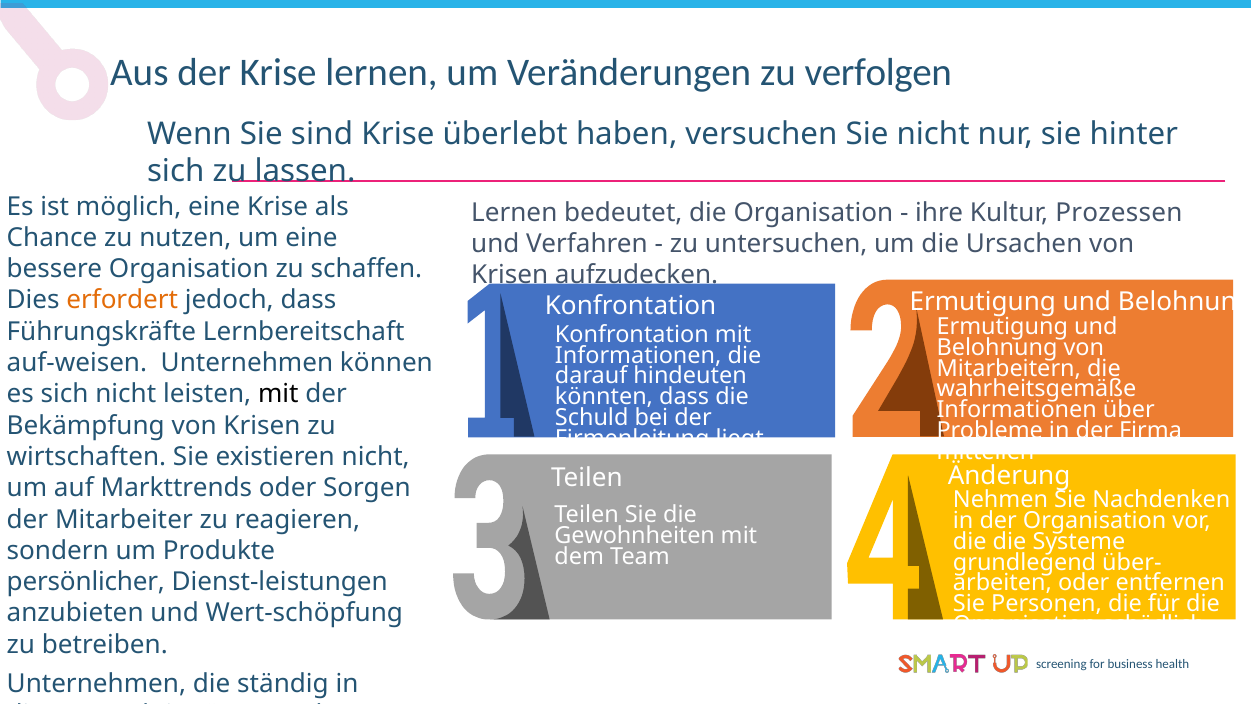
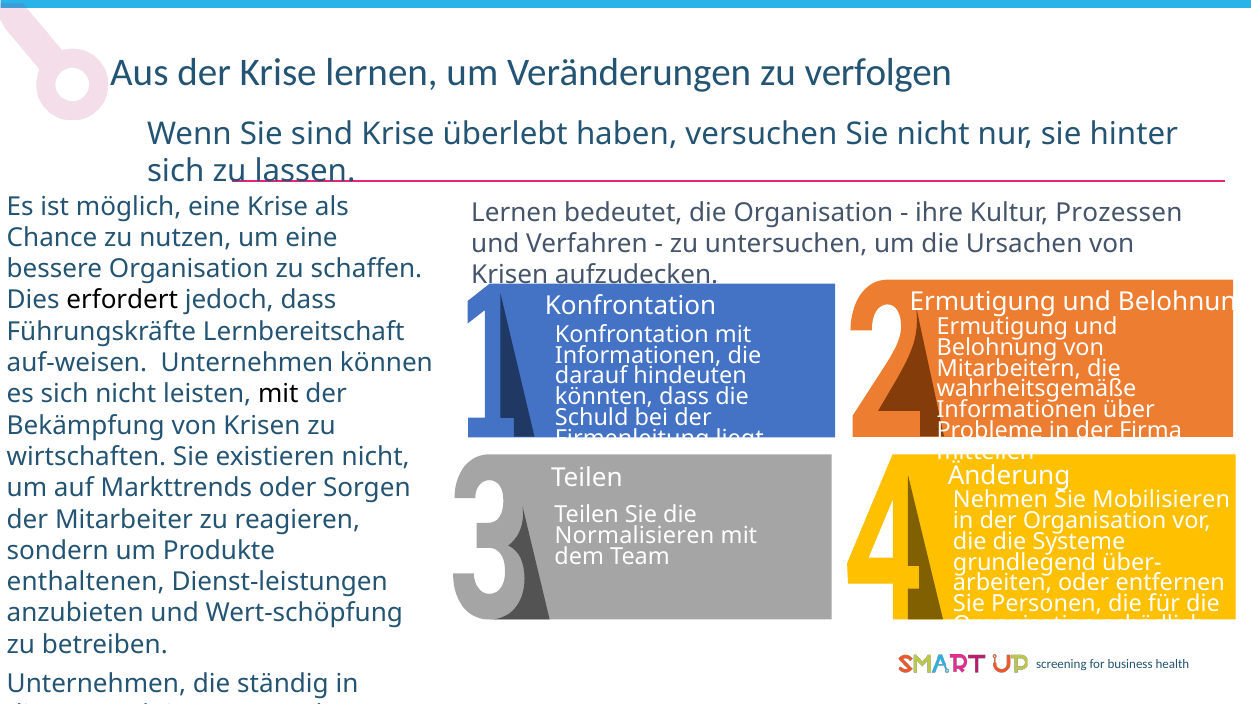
erfordert colour: orange -> black (122, 300)
Nachdenken: Nachdenken -> Mobilisieren (1161, 500)
Gewohnheiten: Gewohnheiten -> Normalisieren (635, 536)
persönlicher: persönlicher -> enthaltenen (86, 582)
